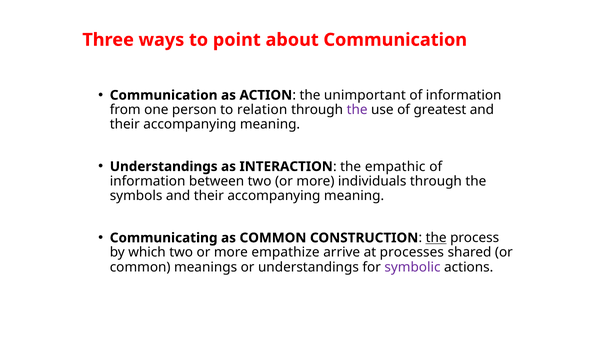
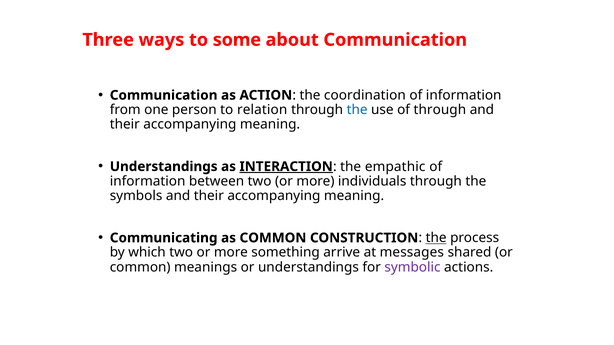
point: point -> some (237, 40)
unimportant: unimportant -> coordination (365, 95)
the colour: purple -> blue (357, 110)
of greatest: greatest -> through (440, 110)
INTERACTION underline: none -> present (286, 167)
empathize: empathize -> something (286, 253)
processes: processes -> messages (412, 253)
